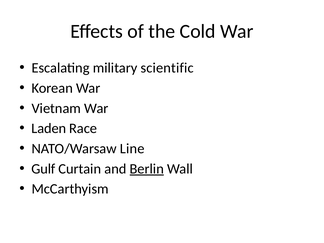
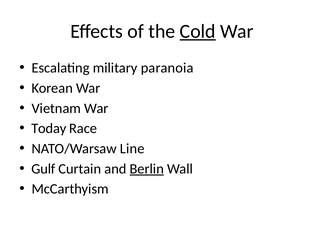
Cold underline: none -> present (198, 31)
scientific: scientific -> paranoia (167, 68)
Laden: Laden -> Today (49, 128)
